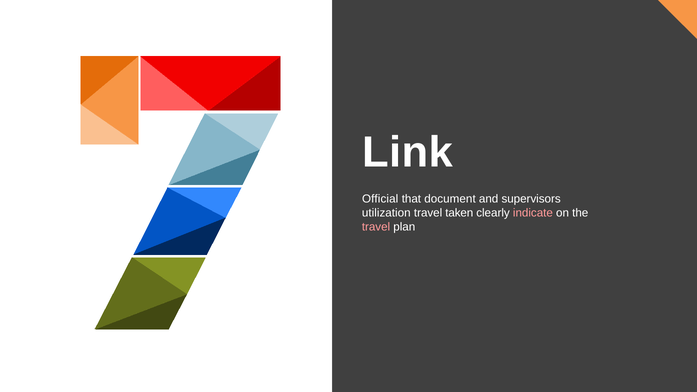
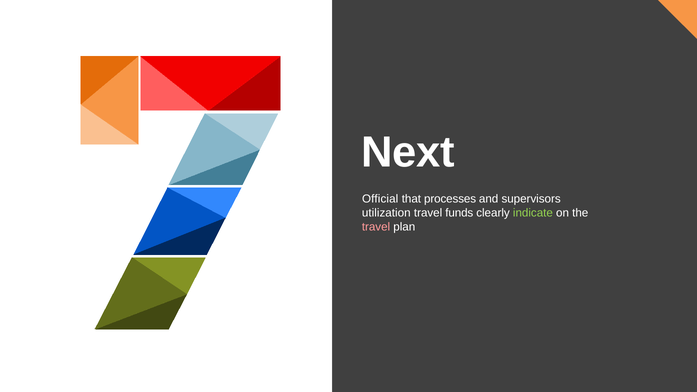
Link: Link -> Next (408, 152)
document: document -> processes (450, 199)
taken: taken -> funds (459, 213)
indicate colour: pink -> light green (533, 213)
